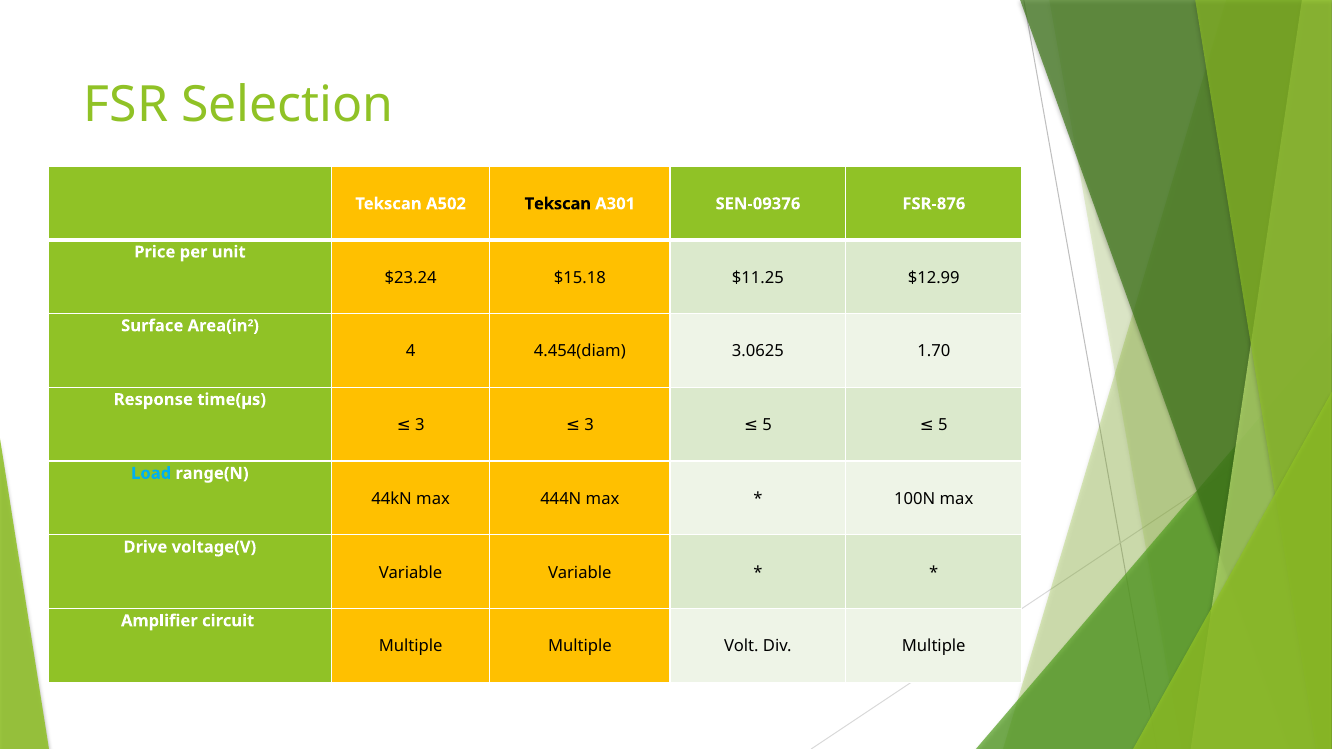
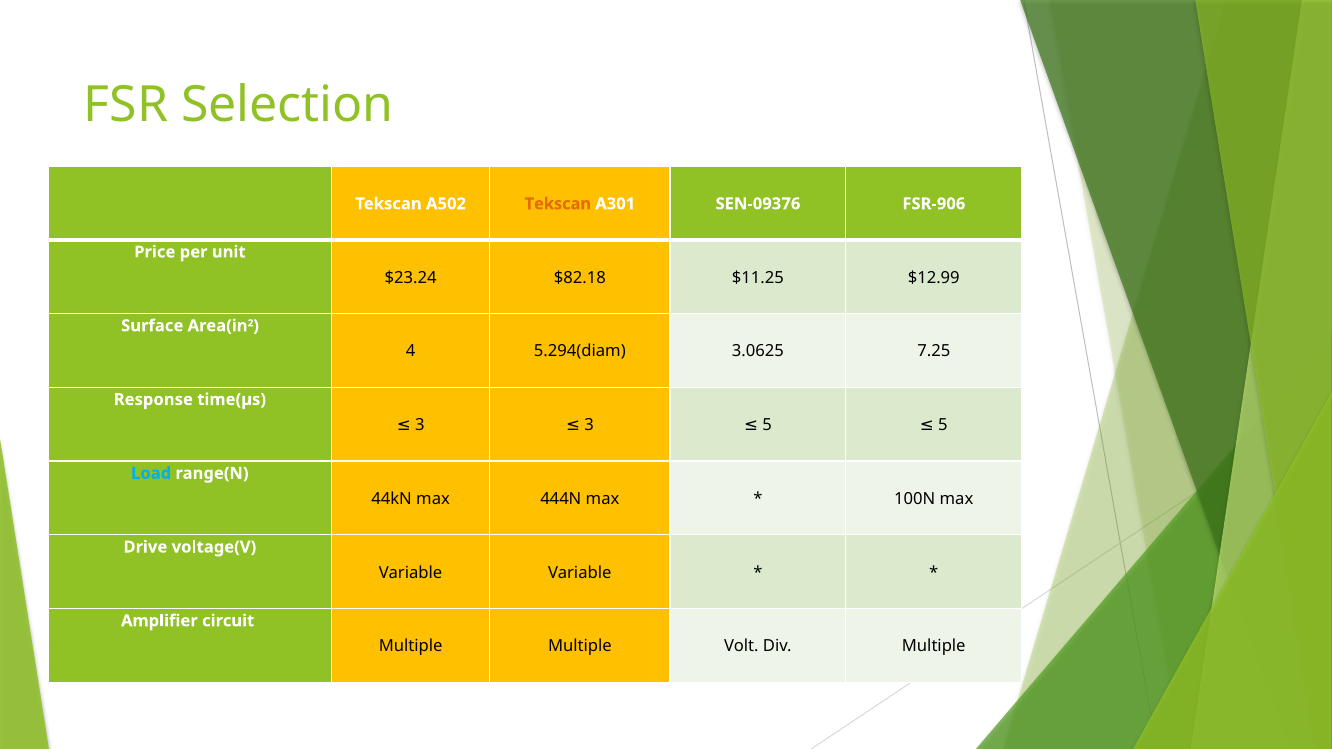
Tekscan colour: black -> orange (558, 204)
FSR-876: FSR-876 -> FSR-906 (934, 204)
$15.18: $15.18 -> $82.18 (580, 278)
4.454(diam: 4.454(diam -> 5.294(diam (580, 351)
1.70: 1.70 -> 7.25 (934, 351)
